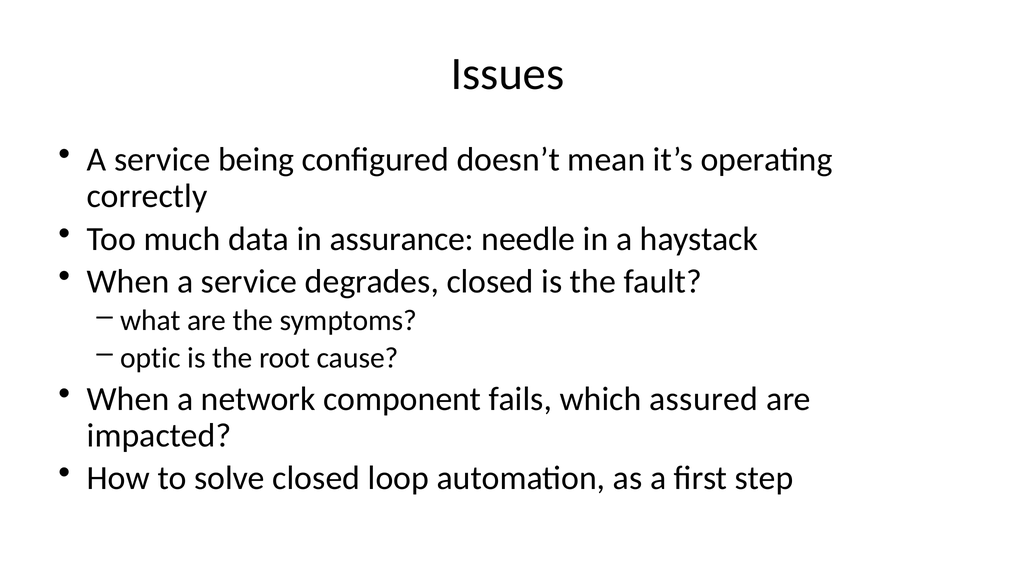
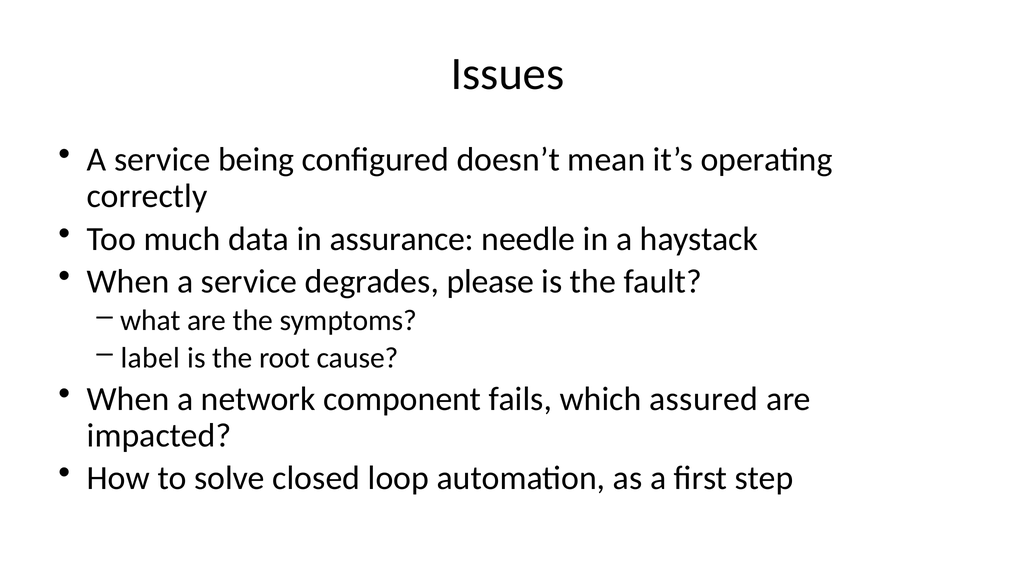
degrades closed: closed -> please (490, 282)
optic: optic -> label (150, 358)
